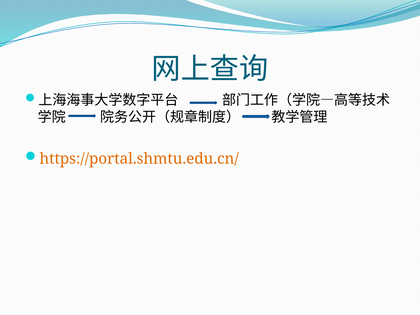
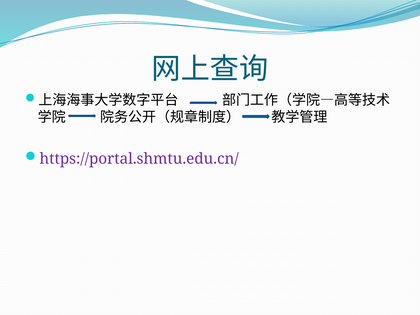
https://portal.shmtu.edu.cn/ colour: orange -> purple (139, 159)
